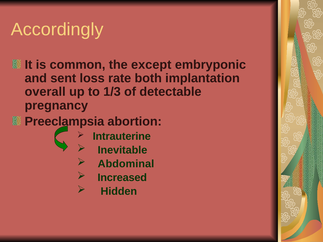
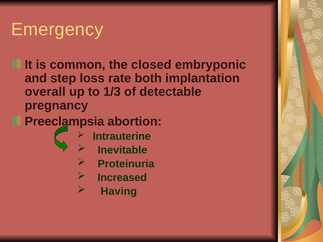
Accordingly: Accordingly -> Emergency (57, 29)
except: except -> closed (151, 65)
sent: sent -> step (63, 78)
Abdominal: Abdominal -> Proteinuria (126, 164)
Hidden: Hidden -> Having (119, 191)
